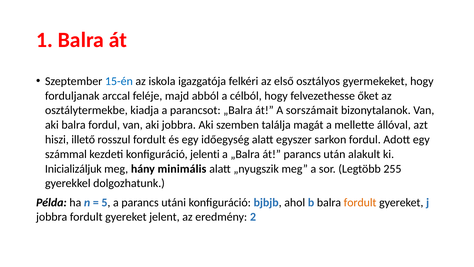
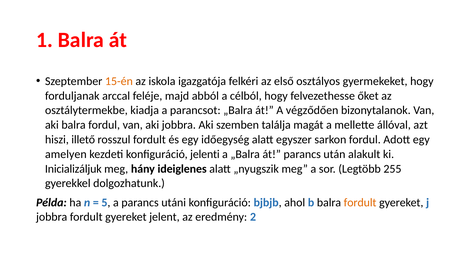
15-én colour: blue -> orange (119, 81)
sorszámait: sorszámait -> végződően (312, 110)
számmal: számmal -> amelyen (66, 154)
minimális: minimális -> ideiglenes (182, 169)
